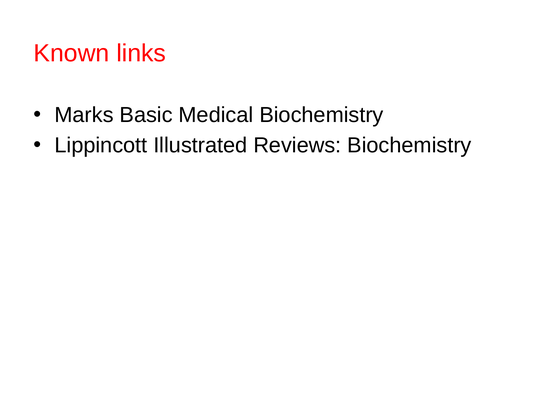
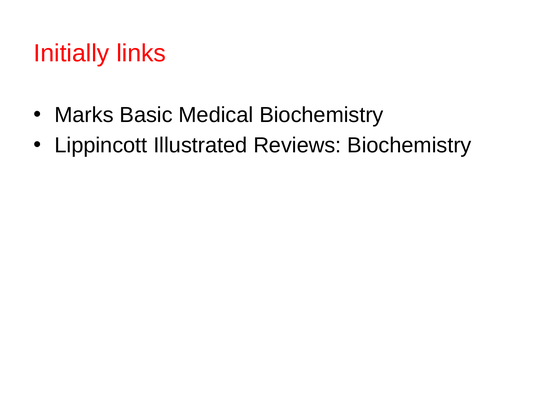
Known: Known -> Initially (71, 53)
